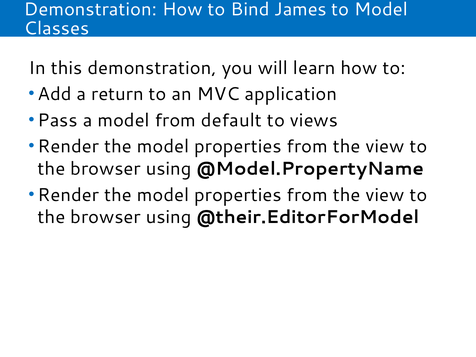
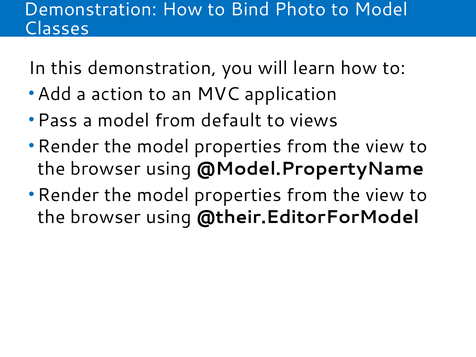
James: James -> Photo (300, 9)
return: return -> action (117, 94)
